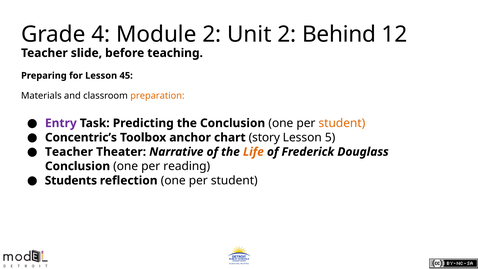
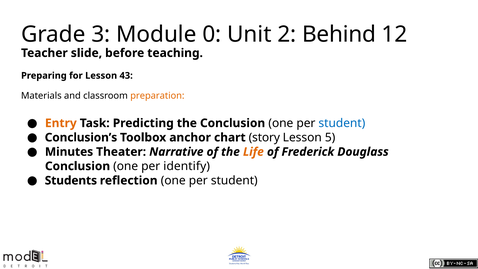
4: 4 -> 3 (101, 34)
Module 2: 2 -> 0 (212, 34)
45: 45 -> 43 (126, 76)
Entry colour: purple -> orange (61, 123)
student colour: orange -> blue (342, 123)
Concentric’s: Concentric’s -> Conclusion’s (81, 137)
Teacher: Teacher -> Minutes (69, 152)
reading: reading -> identify (187, 166)
